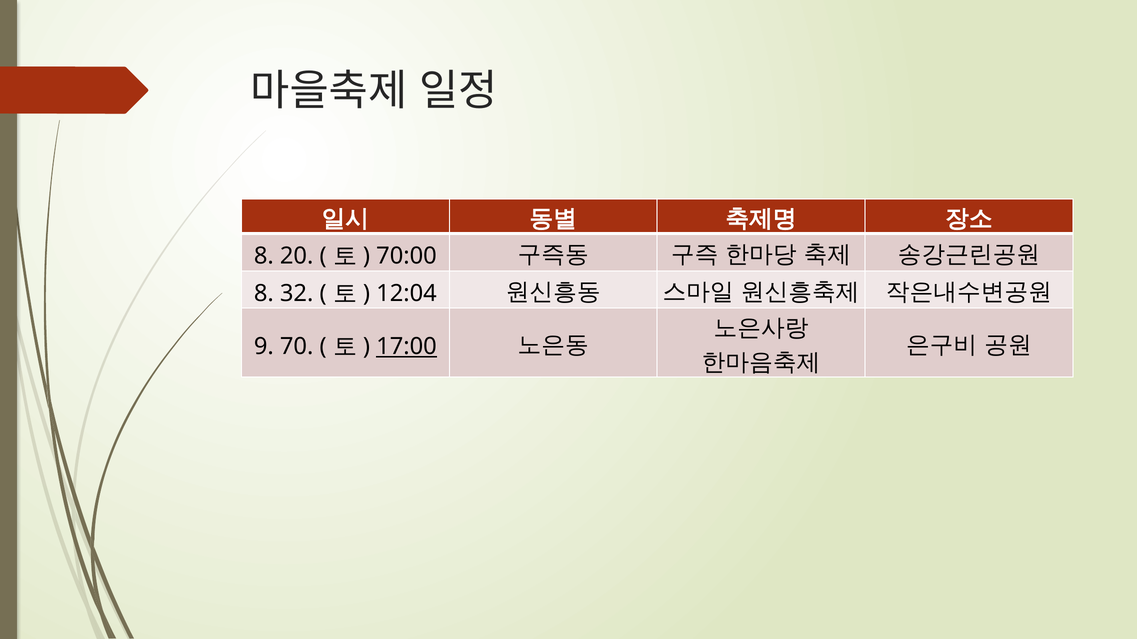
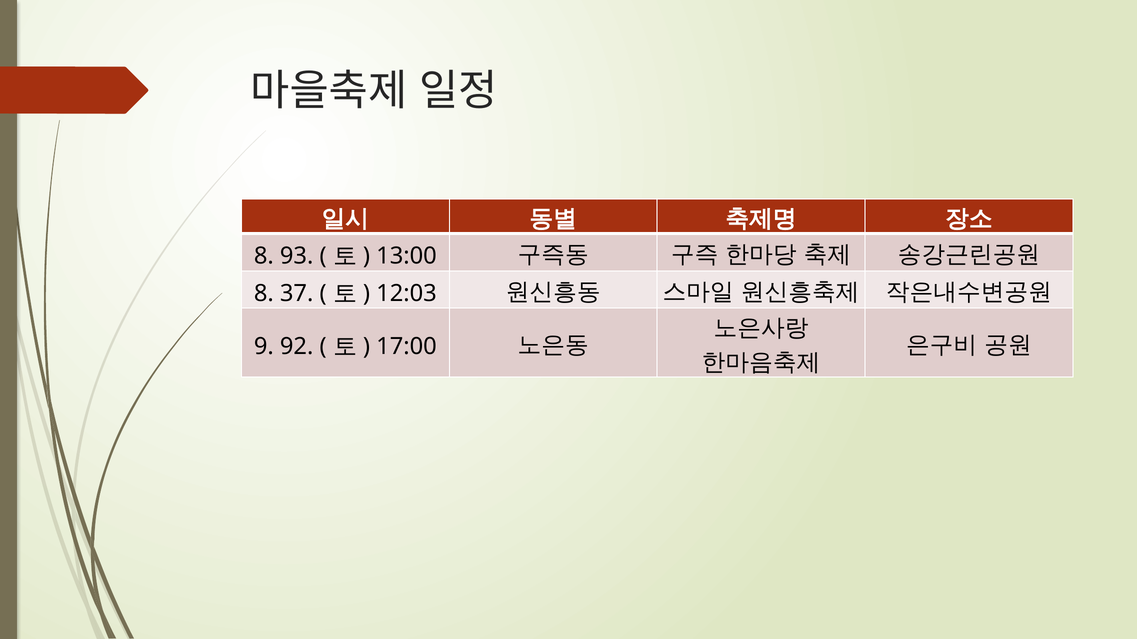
20: 20 -> 93 (297, 256)
70:00: 70:00 -> 13:00 (407, 256)
32: 32 -> 37 (297, 294)
12:04: 12:04 -> 12:03 (407, 294)
70: 70 -> 92 (297, 347)
17:00 underline: present -> none (407, 347)
